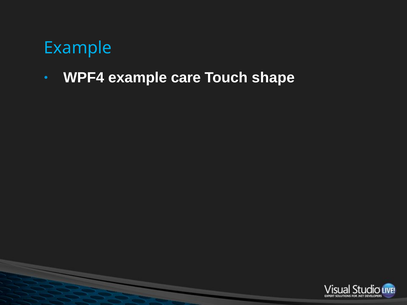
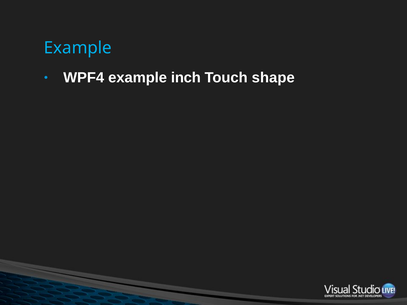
care: care -> inch (186, 78)
